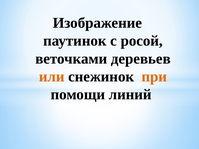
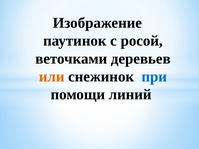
при colour: orange -> blue (154, 77)
